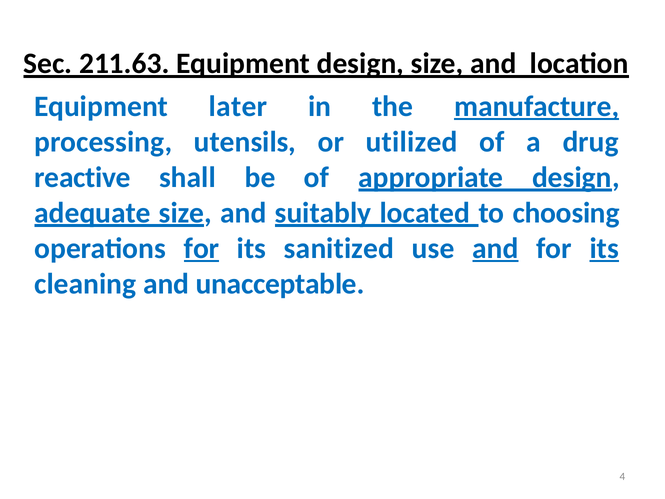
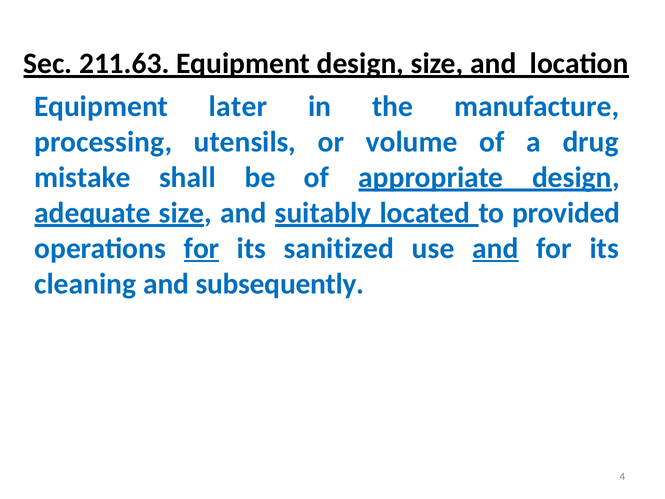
manufacture underline: present -> none (537, 106)
utilized: utilized -> volume (412, 142)
reactive: reactive -> mistake (82, 177)
choosing: choosing -> provided (566, 213)
its underline: present -> none (604, 248)
unacceptable: unacceptable -> subsequently (280, 284)
